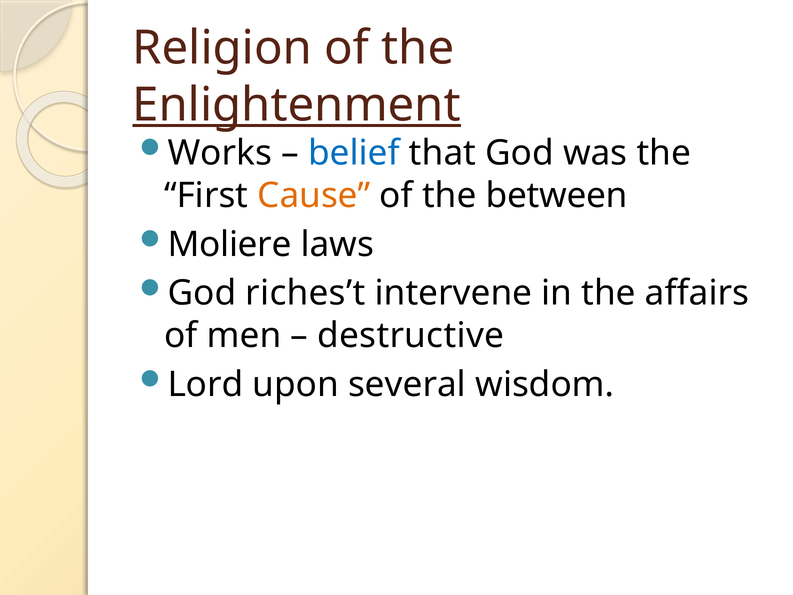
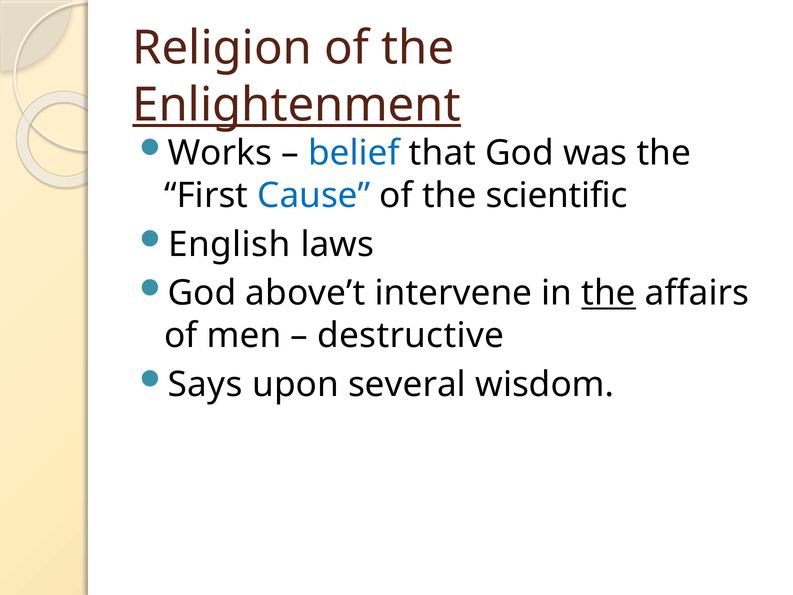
Cause colour: orange -> blue (314, 195)
between: between -> scientific (557, 195)
Moliere: Moliere -> English (229, 244)
riches’t: riches’t -> above’t (305, 293)
the underline: none -> present (609, 293)
Lord: Lord -> Says (205, 384)
